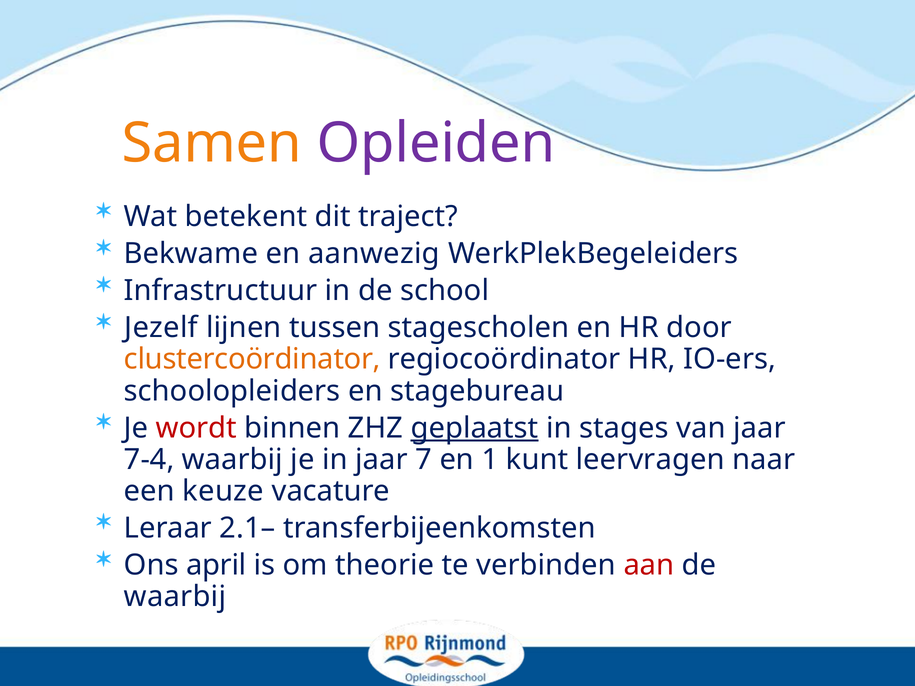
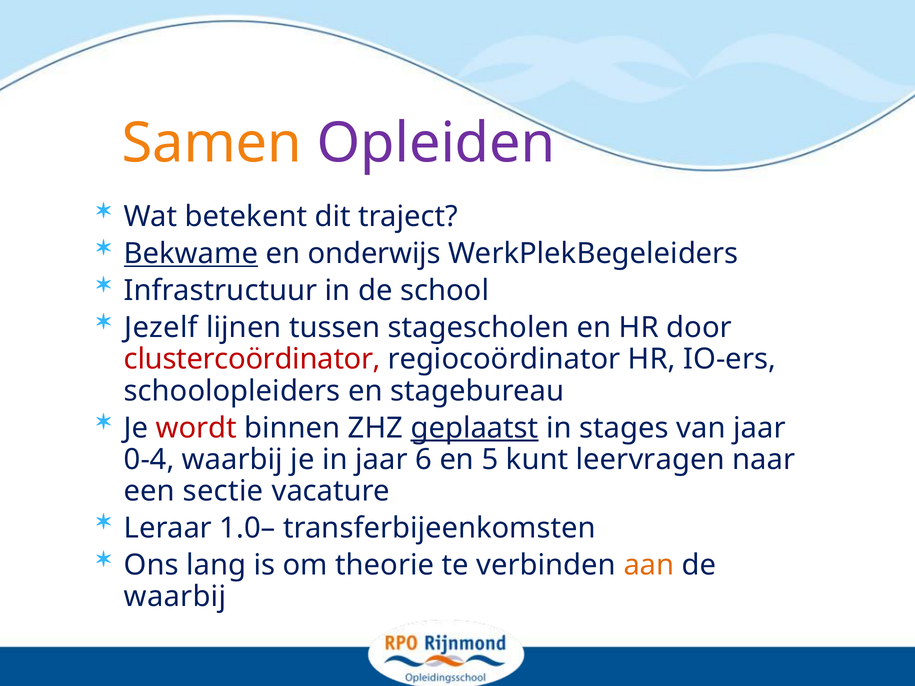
Bekwame underline: none -> present (191, 254)
aanwezig: aanwezig -> onderwijs (374, 254)
clustercoördinator colour: orange -> red (252, 359)
7-4: 7-4 -> 0-4 (149, 460)
7: 7 -> 6 (424, 460)
1: 1 -> 5 (490, 460)
keuze: keuze -> sectie (223, 491)
2.1–: 2.1– -> 1.0– (247, 528)
april: april -> lang (216, 565)
aan colour: red -> orange (649, 565)
